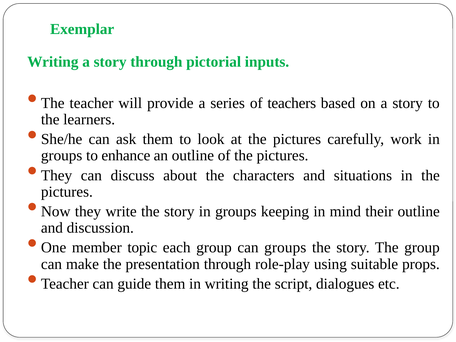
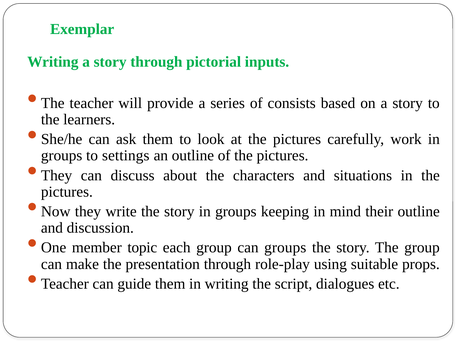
teachers: teachers -> consists (292, 103)
enhance: enhance -> settings (126, 156)
